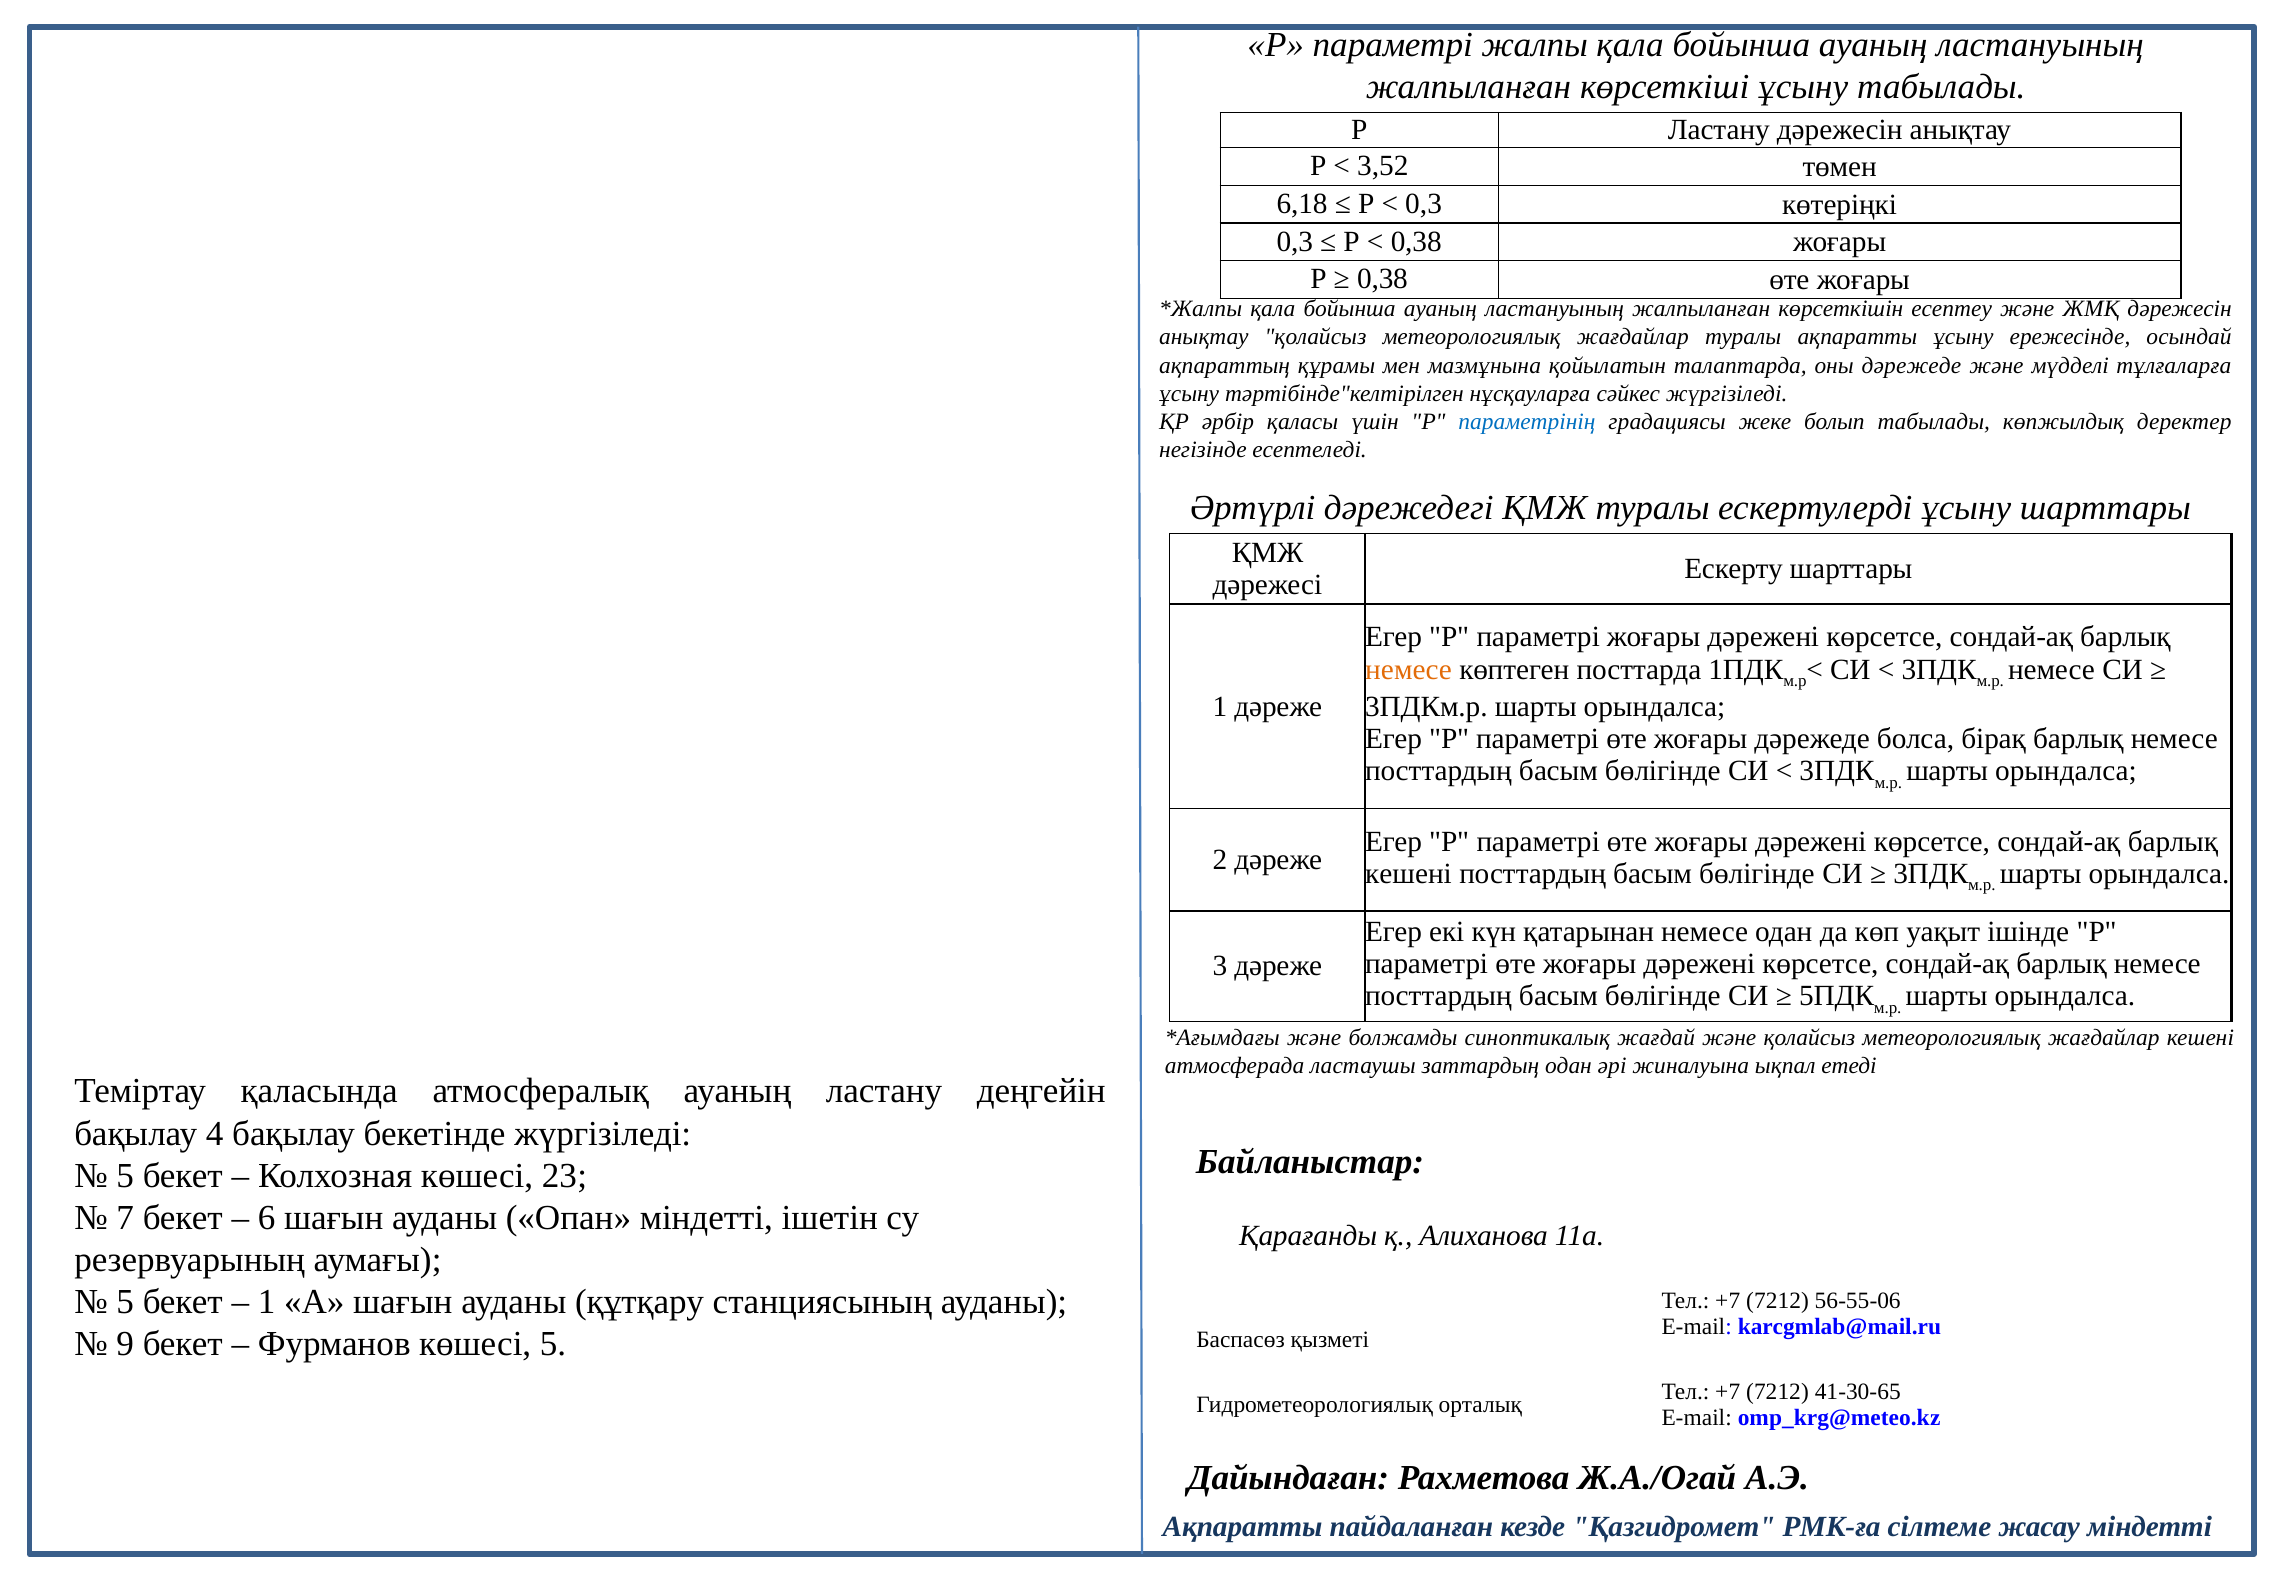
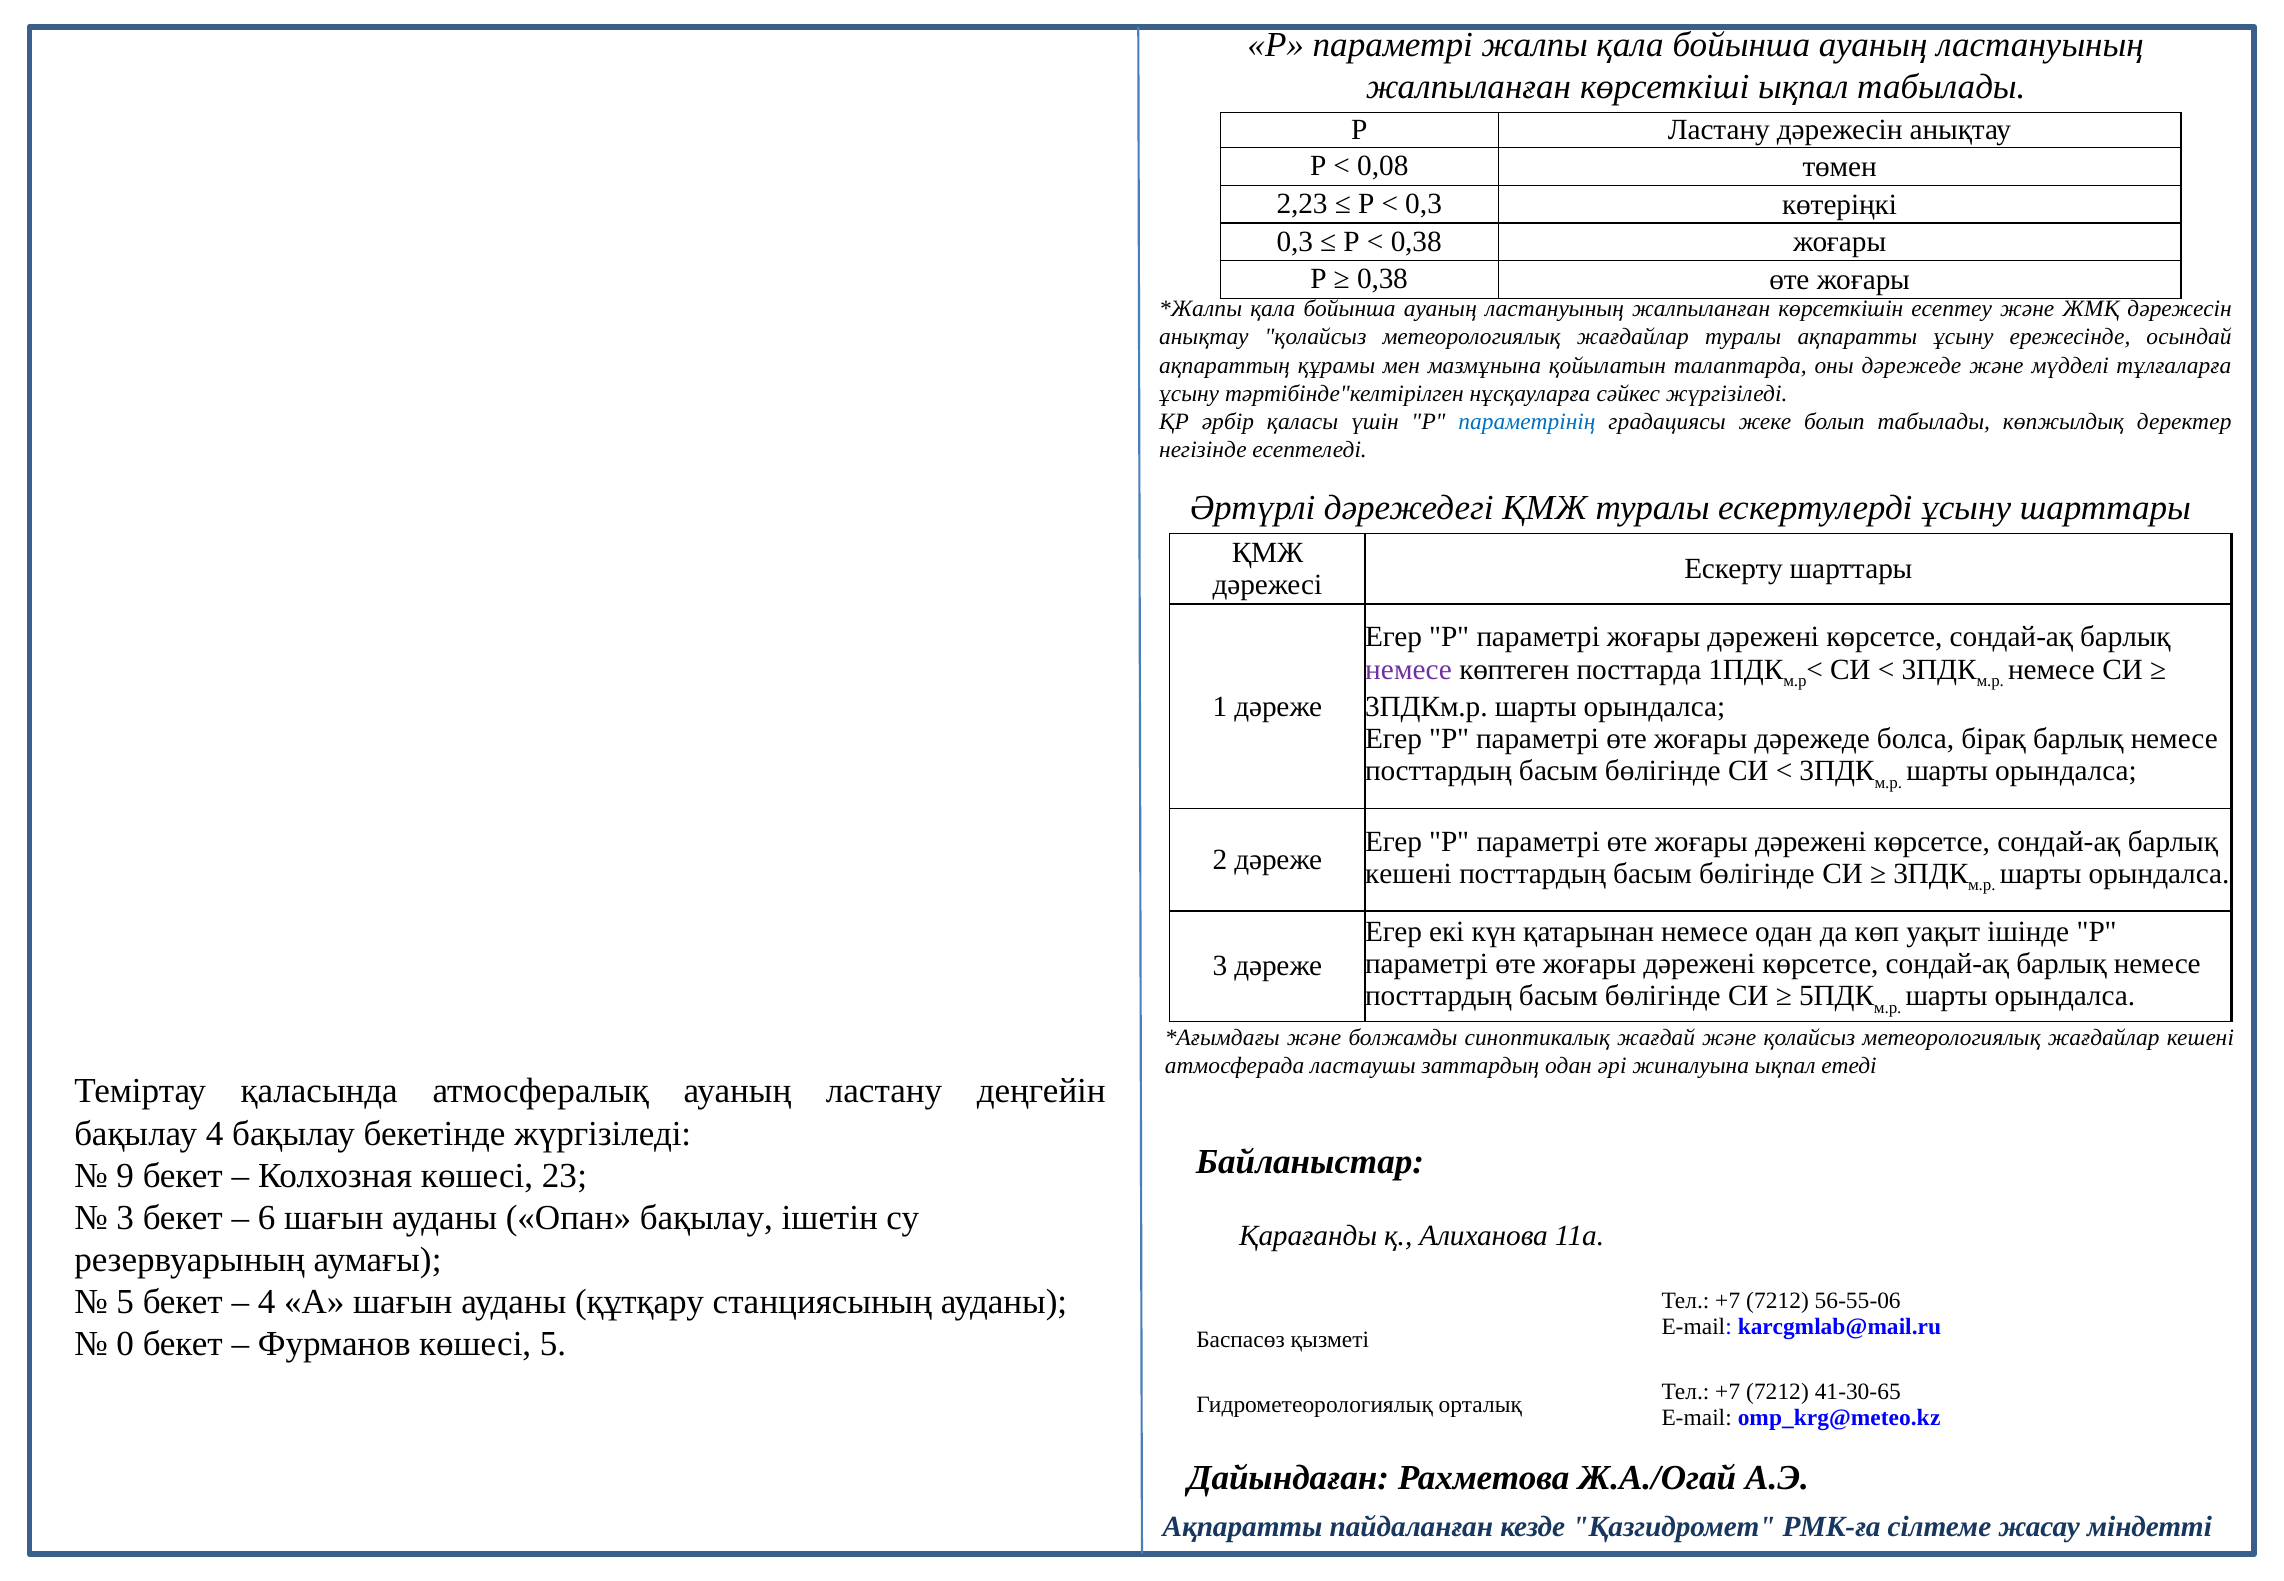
көрсеткіші ұсыну: ұсыну -> ықпал (1803, 87)
3,52: 3,52 -> 0,08 (1383, 166)
6,18: 6,18 -> 2,23 (1302, 204)
немесе colour: orange -> purple (1408, 670)
5: 5 -> 9 (125, 1176)
7: 7 -> 3 (125, 1218)
Опан міндетті: міндетті -> бақылау (706, 1218)
1: 1 -> 4 (267, 1302)
9: 9 -> 0 (125, 1345)
